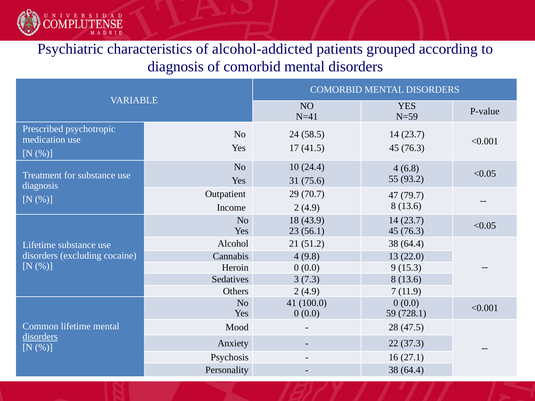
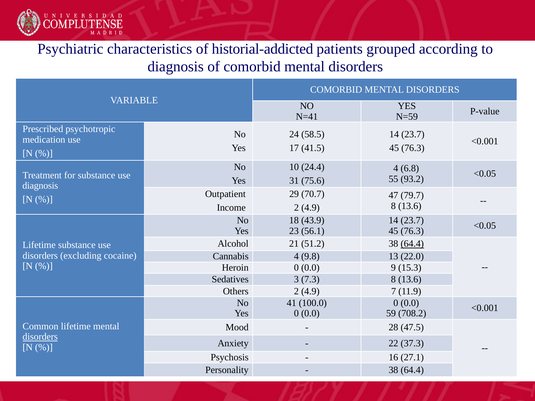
alcohol-addicted: alcohol-addicted -> historial-addicted (263, 49)
64.4 underline: none -> present (412, 244)
728.1: 728.1 -> 708.2 (412, 314)
